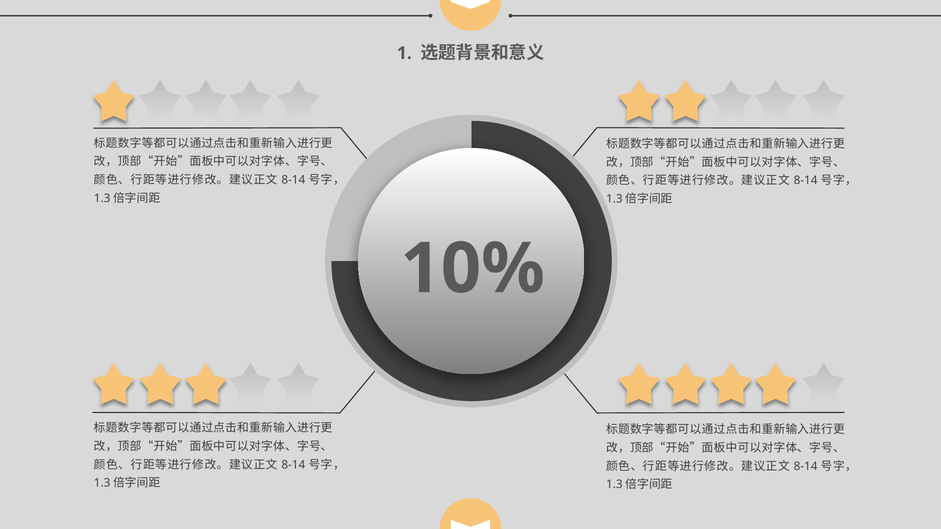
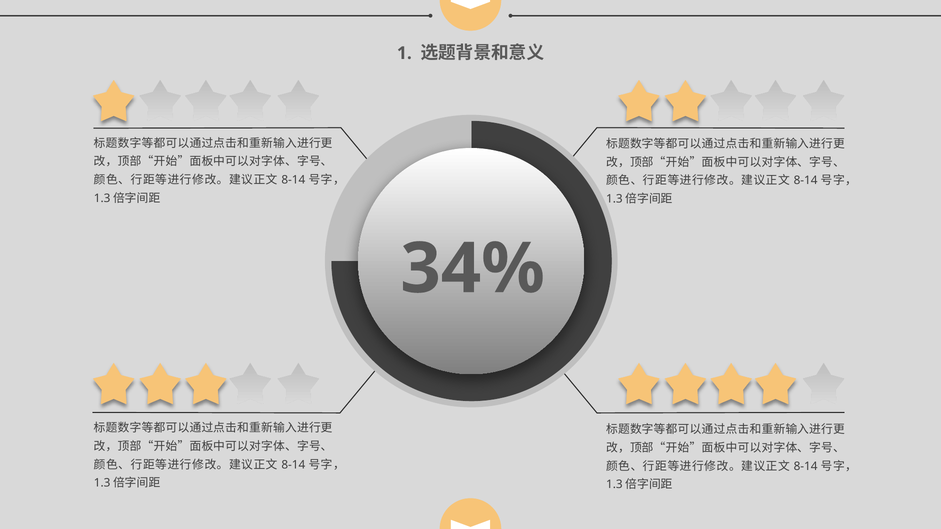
10%: 10% -> 34% (473, 269)
